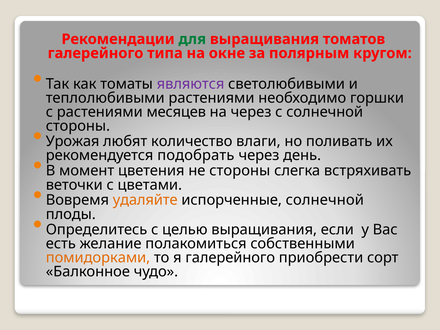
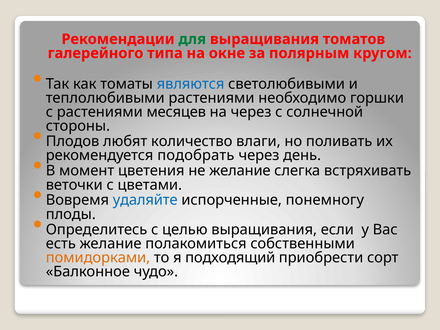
являются colour: purple -> blue (191, 84)
Урожая: Урожая -> Плодов (73, 141)
не стороны: стороны -> желание (240, 171)
удаляйте colour: orange -> blue (145, 200)
испорченные солнечной: солнечной -> понемногу (325, 200)
я галерейного: галерейного -> подходящий (230, 258)
